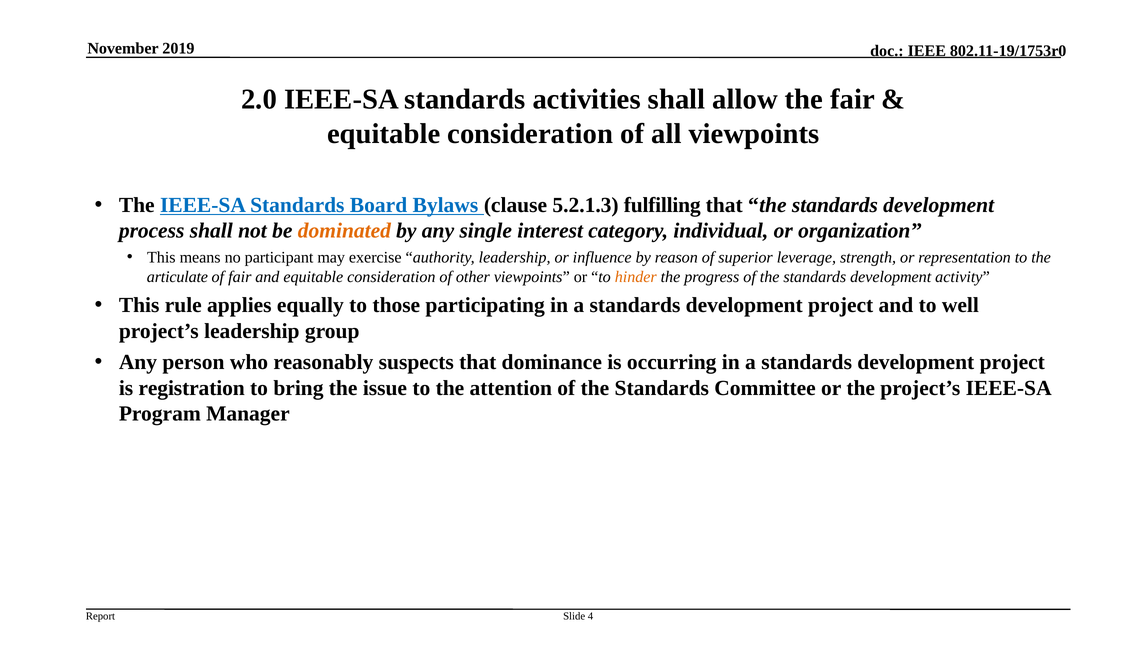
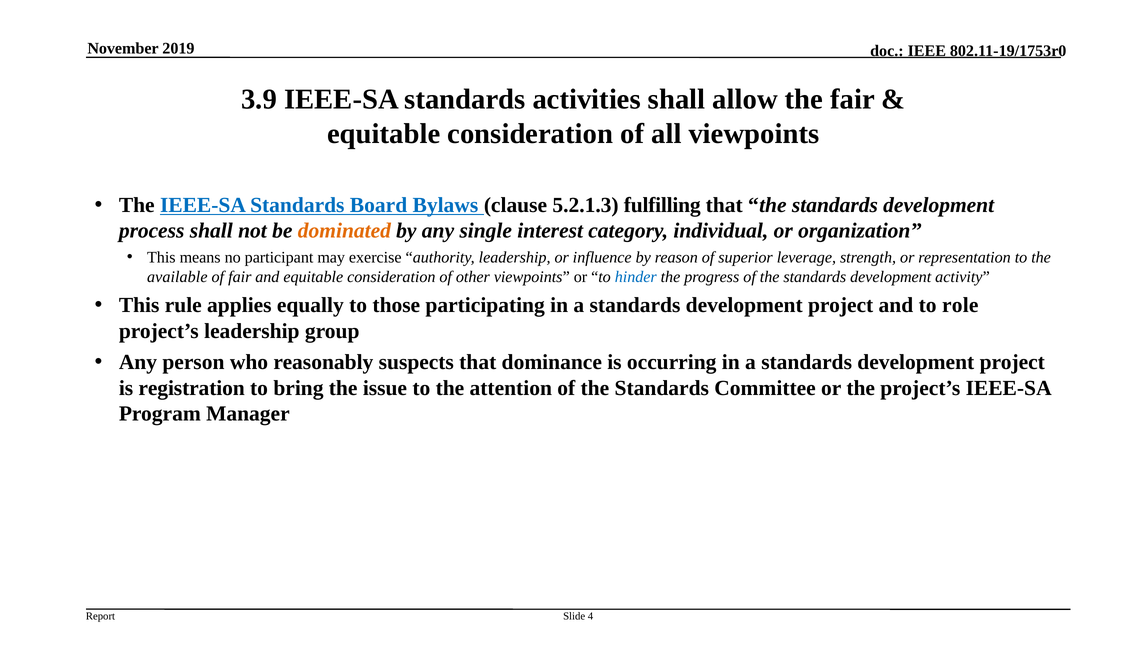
2.0: 2.0 -> 3.9 (259, 99)
articulate: articulate -> available (177, 277)
hinder colour: orange -> blue (636, 277)
well: well -> role (960, 305)
